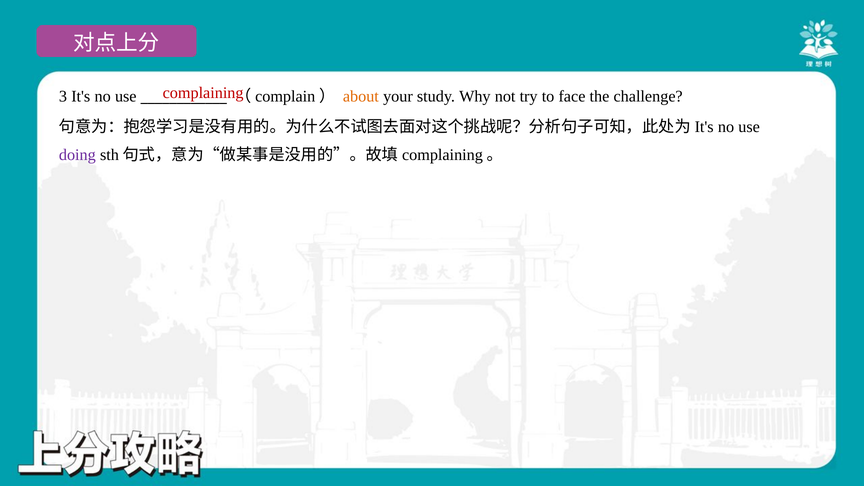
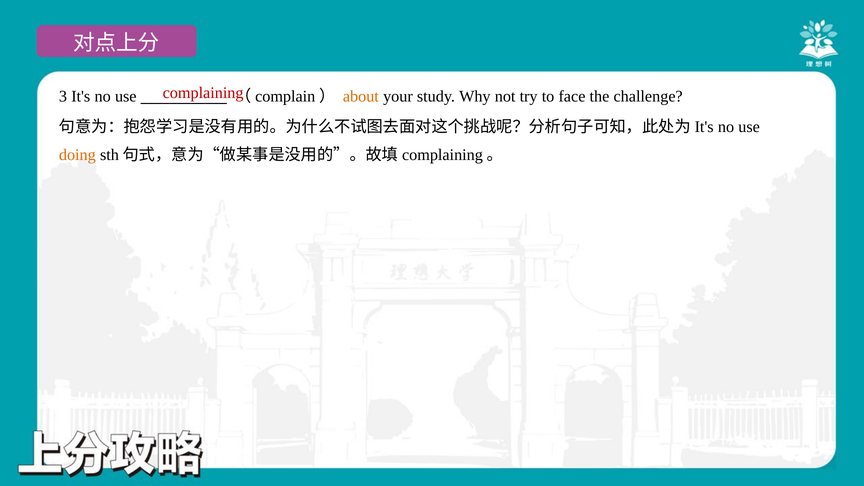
doing colour: purple -> orange (77, 155)
